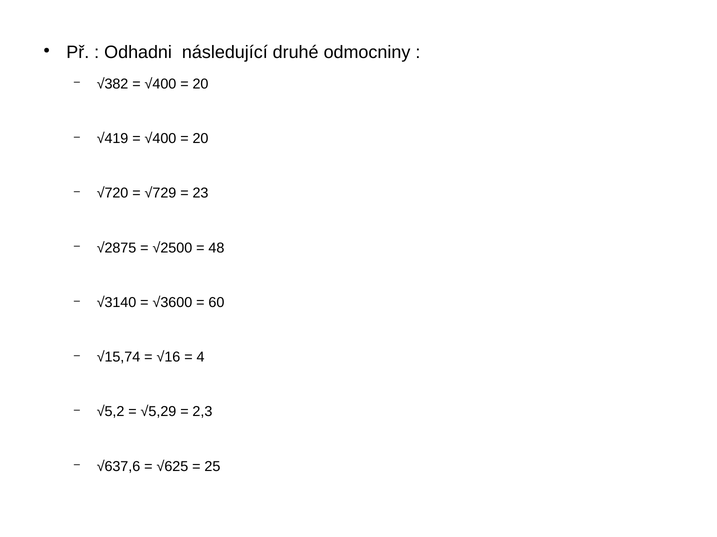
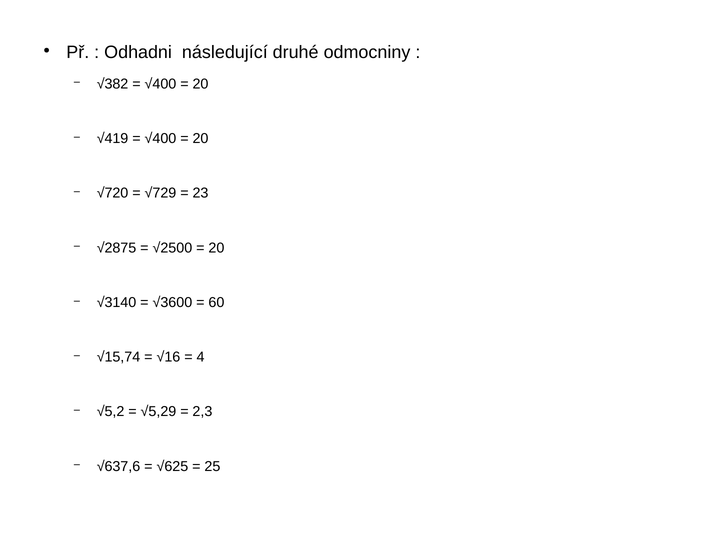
48: 48 -> 20 (216, 248)
